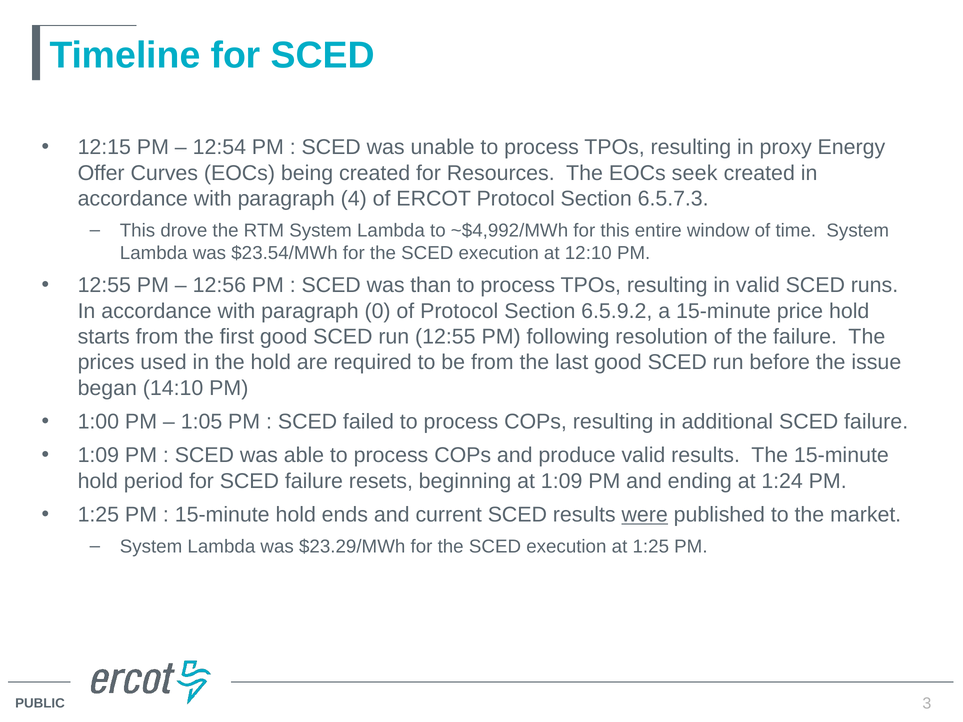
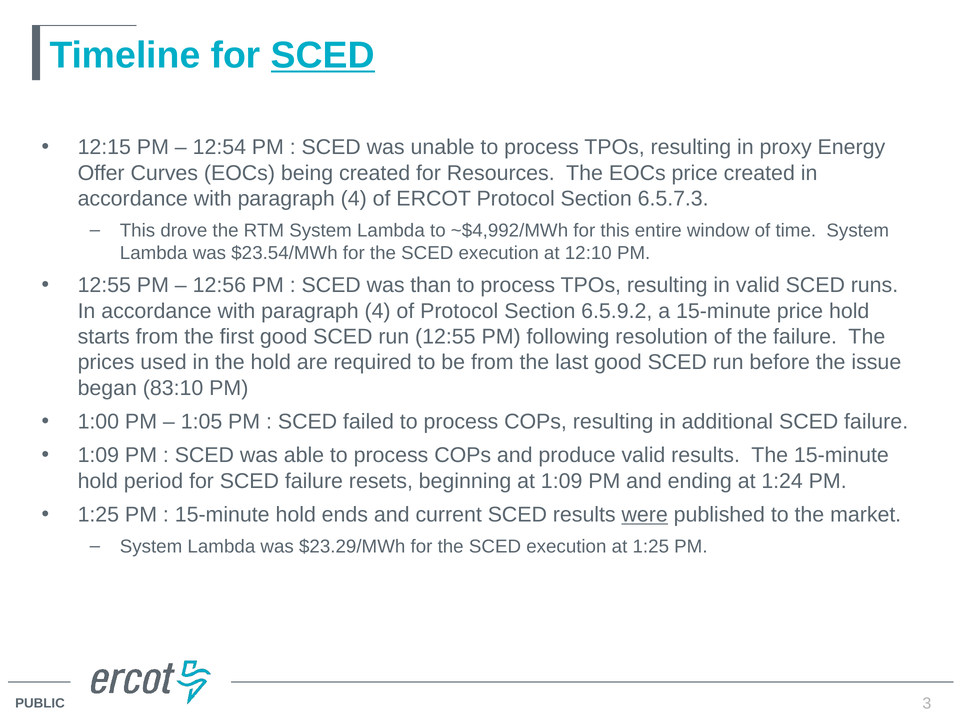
SCED underline: none -> present (323, 56)
EOCs seek: seek -> price (695, 173)
0: 0 -> 4 (378, 311)
14:10: 14:10 -> 83:10 (173, 388)
